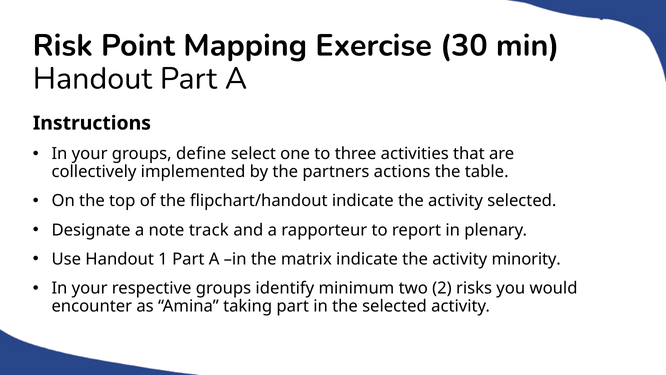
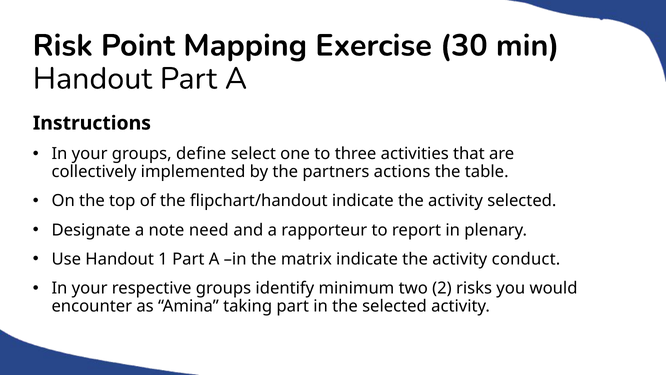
track: track -> need (209, 230)
minority: minority -> conduct (526, 259)
